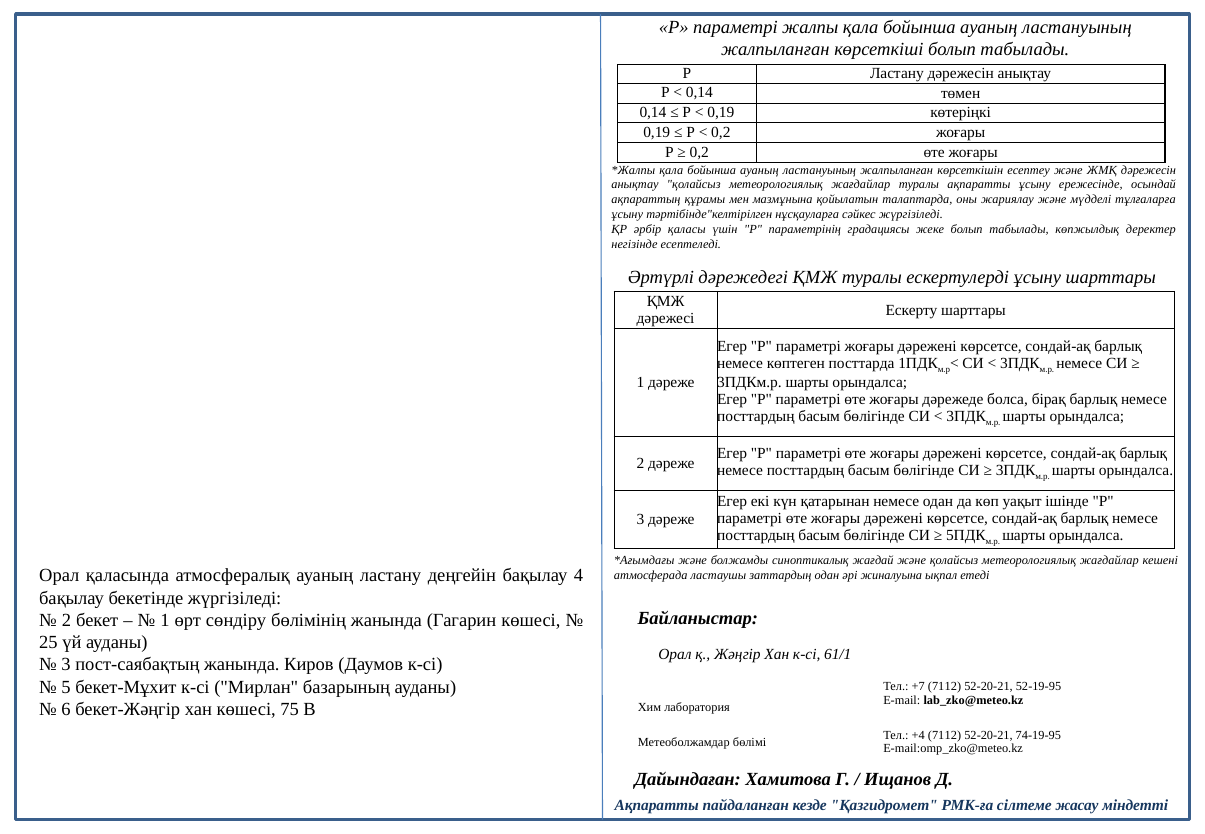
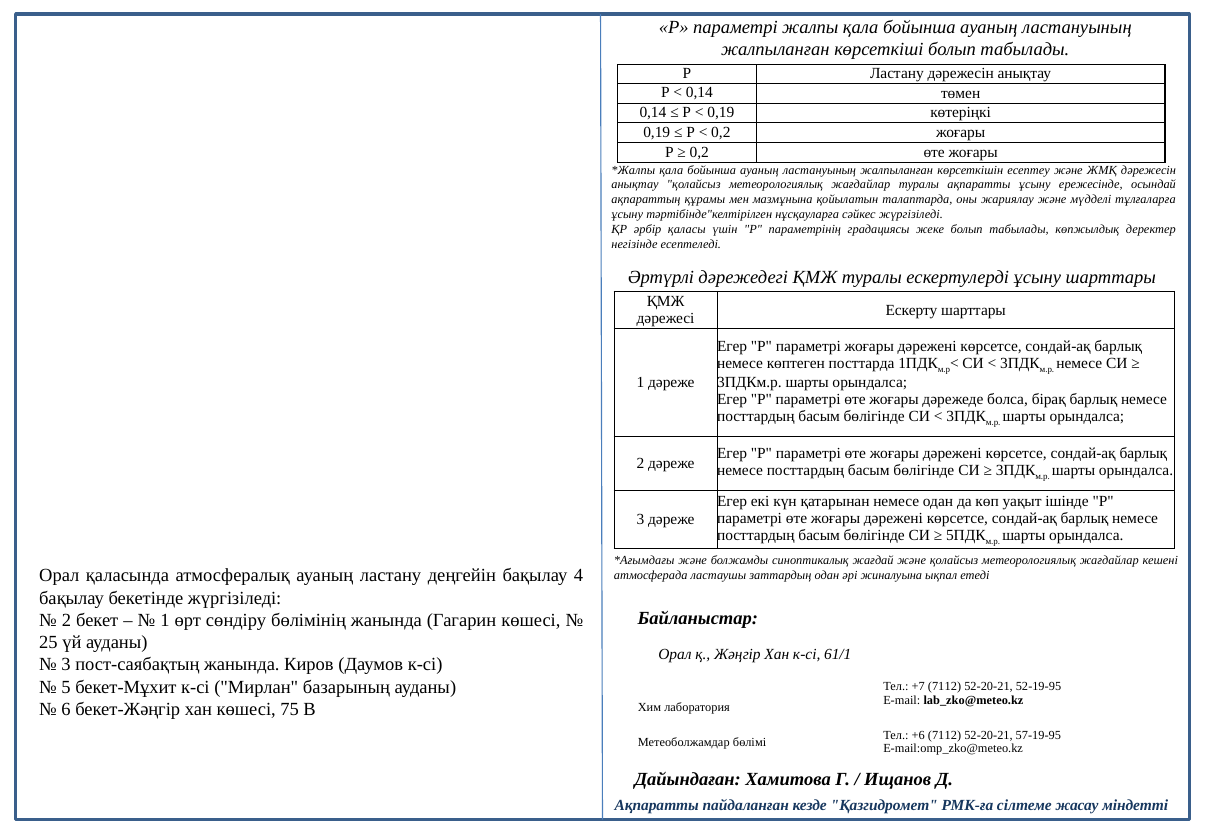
+4: +4 -> +6 (918, 735)
74-19-95: 74-19-95 -> 57-19-95 (1038, 735)
